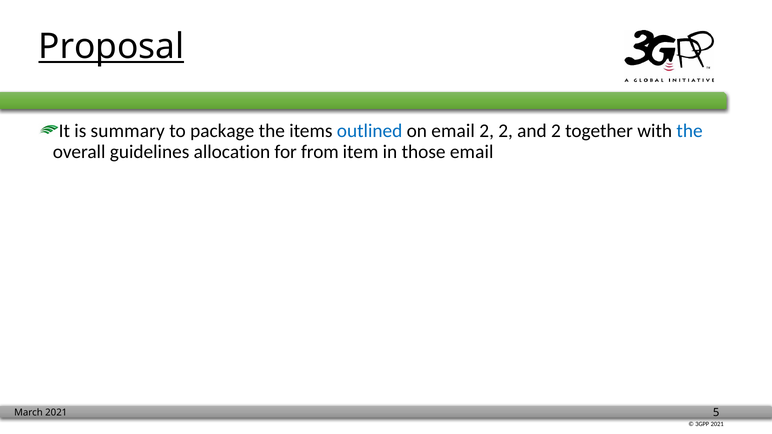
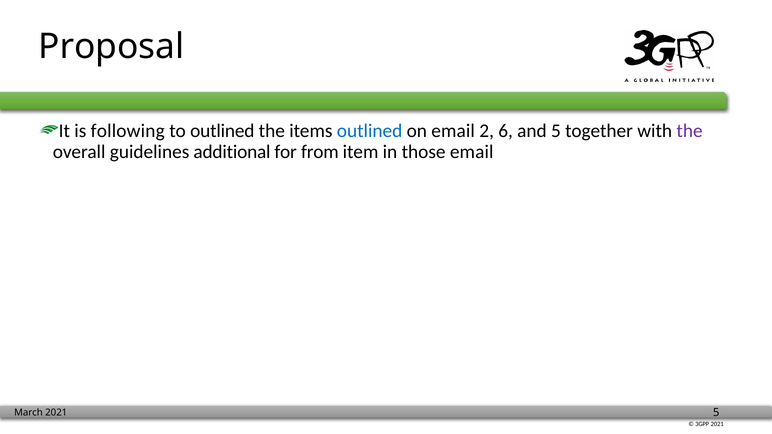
Proposal underline: present -> none (111, 47)
summary: summary -> following (128, 131)
to package: package -> outlined (222, 131)
2 2: 2 -> 6 (506, 131)
and 2: 2 -> 5 (556, 131)
the colour: blue -> purple (690, 131)
allocation: allocation -> additional (232, 152)
